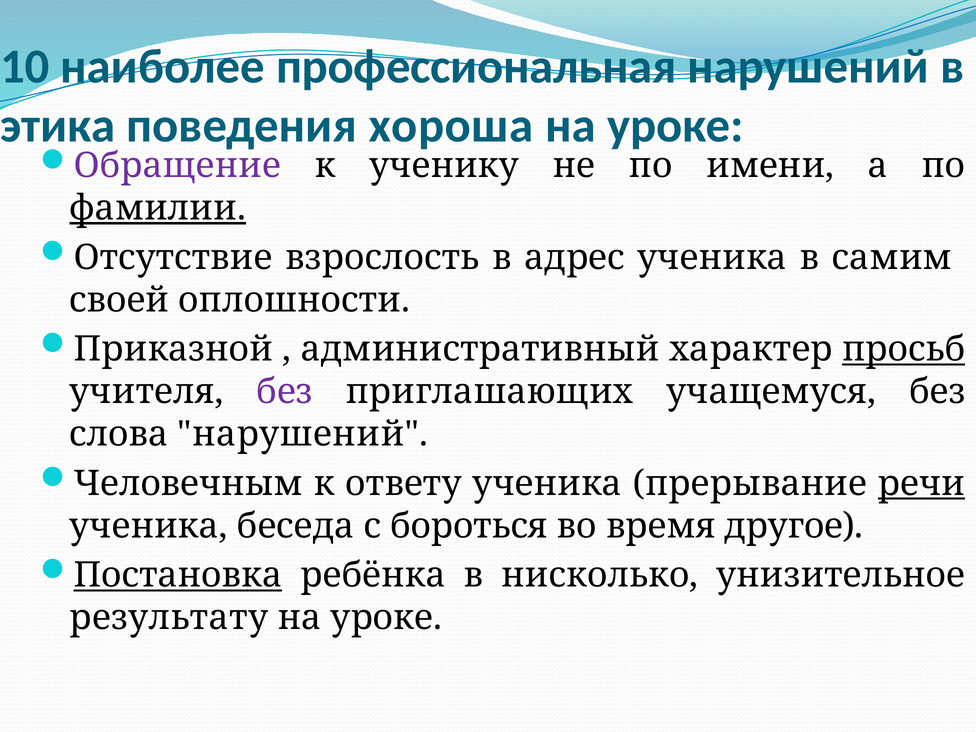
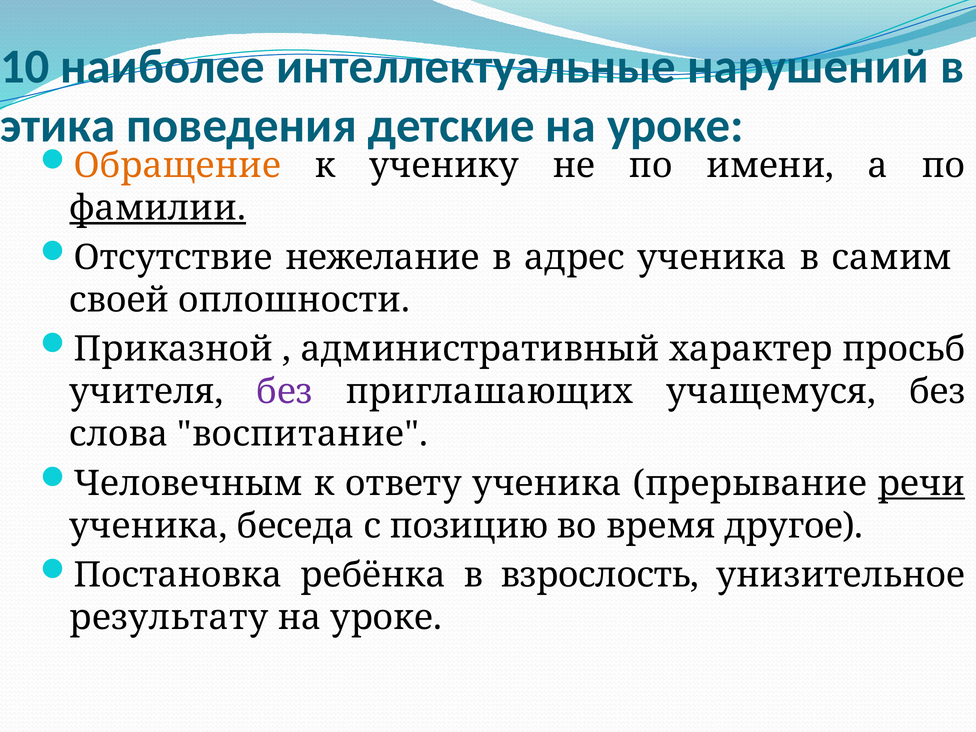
профессиональная: профессиональная -> интеллектуальные (476, 67)
хороша: хороша -> детские (451, 125)
Обращение colour: purple -> orange (177, 166)
взрослость: взрослость -> нежелание (382, 258)
просьб underline: present -> none (904, 349)
слова нарушений: нарушений -> воспитание (303, 434)
бороться: бороться -> позицию (469, 526)
Постановка underline: present -> none (178, 575)
нисколько: нисколько -> взрослость (600, 575)
